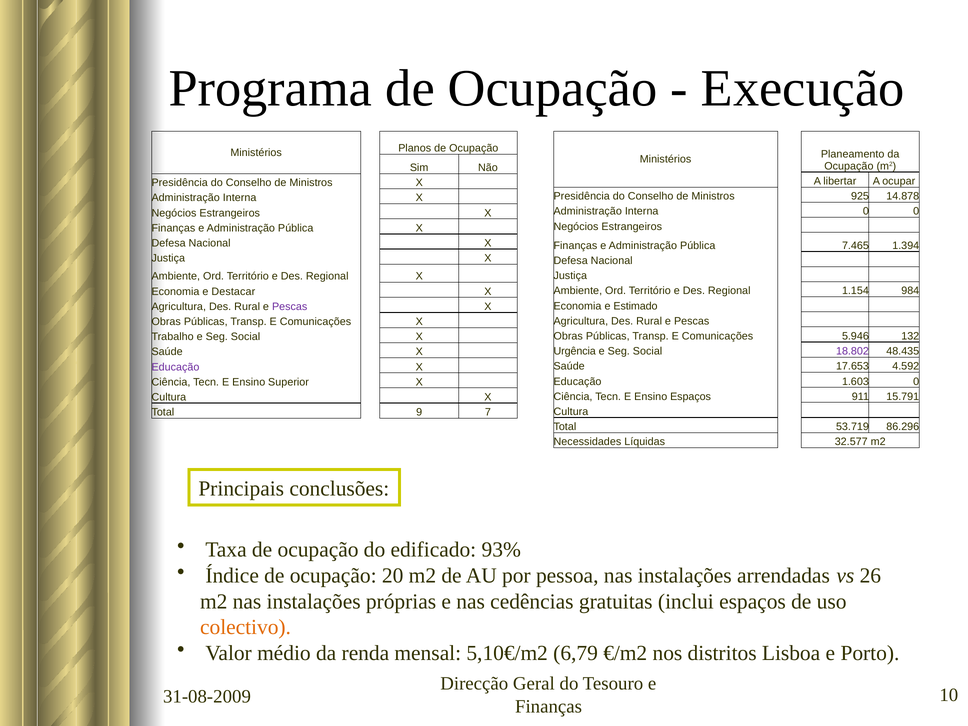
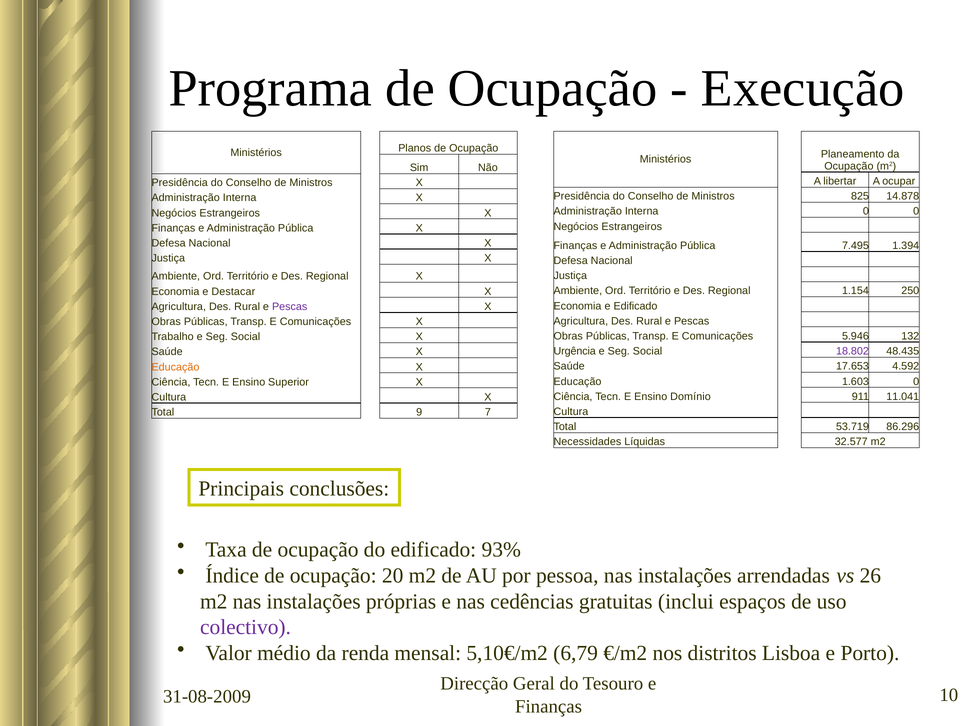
925: 925 -> 825 (860, 196)
7.465: 7.465 -> 7.495 (855, 246)
984: 984 -> 250 (910, 291)
e Estimado: Estimado -> Edificado (635, 306)
Educação colour: purple -> orange (175, 367)
Ensino Espaços: Espaços -> Domínio (690, 397)
15.791: 15.791 -> 11.041 (903, 397)
colectivo colour: orange -> purple (246, 627)
